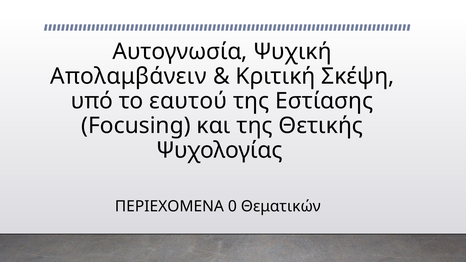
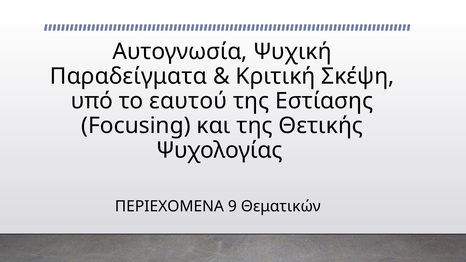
Απολαμβάνειν: Απολαμβάνειν -> Παραδείγματα (128, 76)
0: 0 -> 9 (232, 206)
